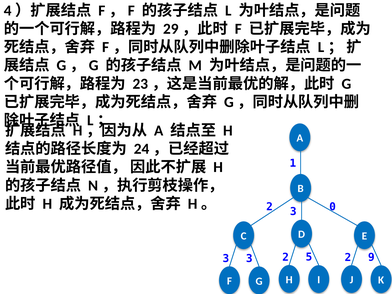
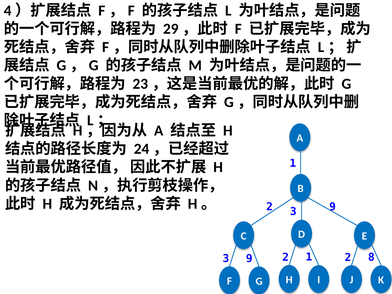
2 3 0: 0 -> 9 (333, 207)
2 5: 5 -> 1 (309, 257)
9: 9 -> 8 (371, 257)
3: 3 -> 9 (249, 258)
